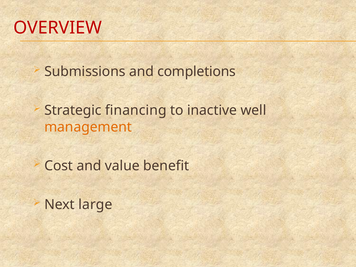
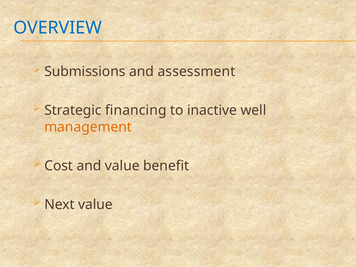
OVERVIEW colour: red -> blue (58, 28)
completions: completions -> assessment (196, 72)
Next large: large -> value (95, 205)
